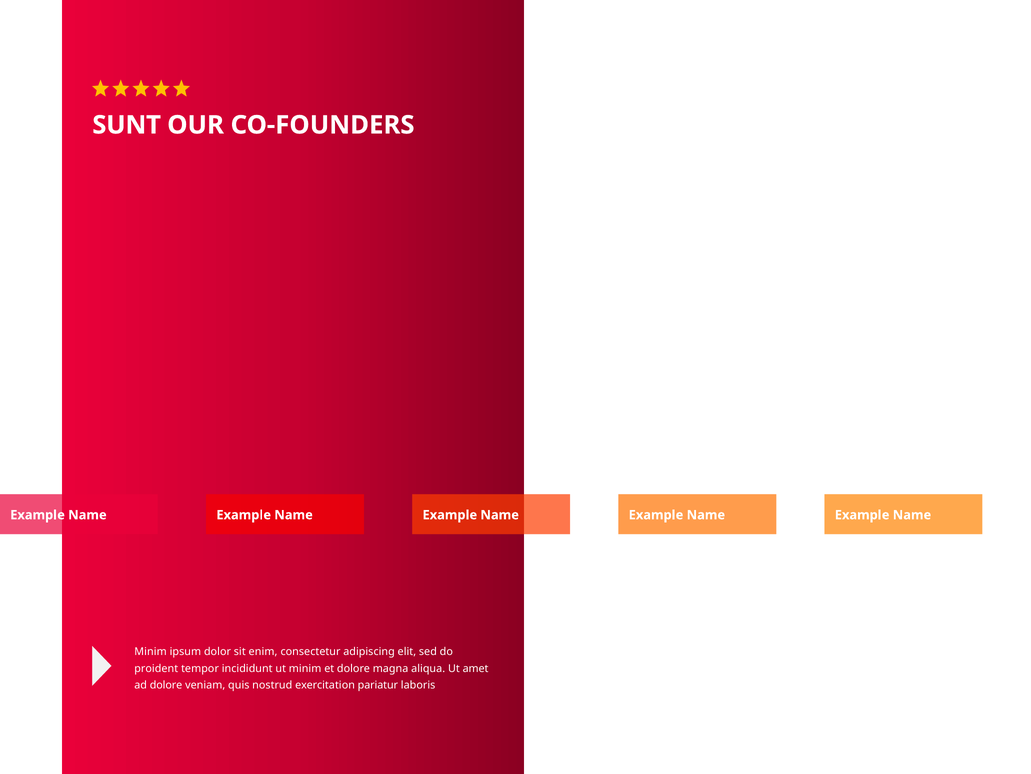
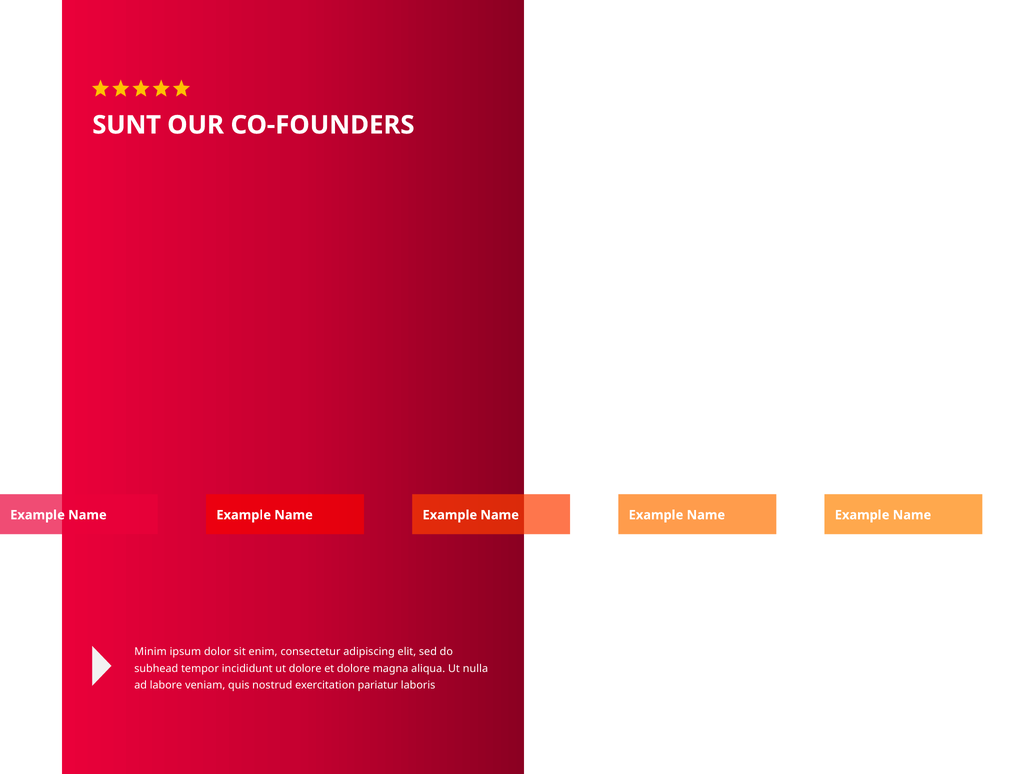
proident: proident -> subhead (156, 668)
ut minim: minim -> dolore (305, 668)
amet: amet -> nulla (475, 668)
ad dolore: dolore -> labore (166, 685)
